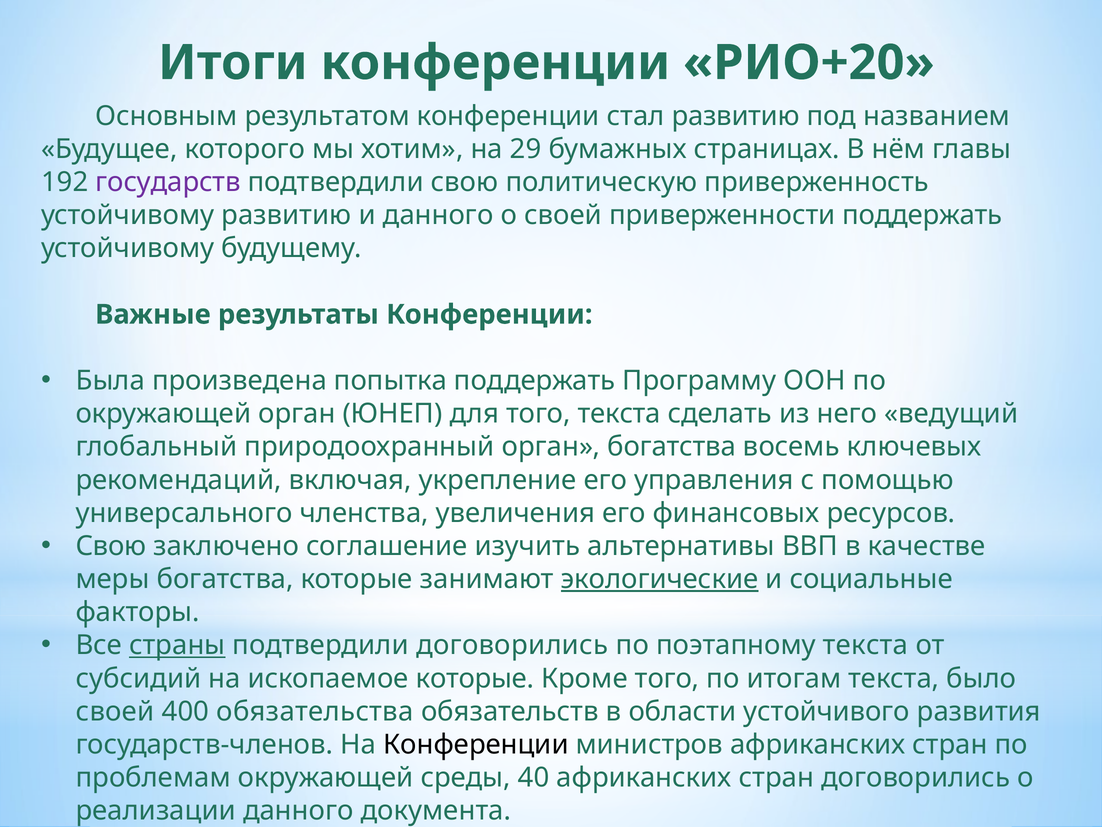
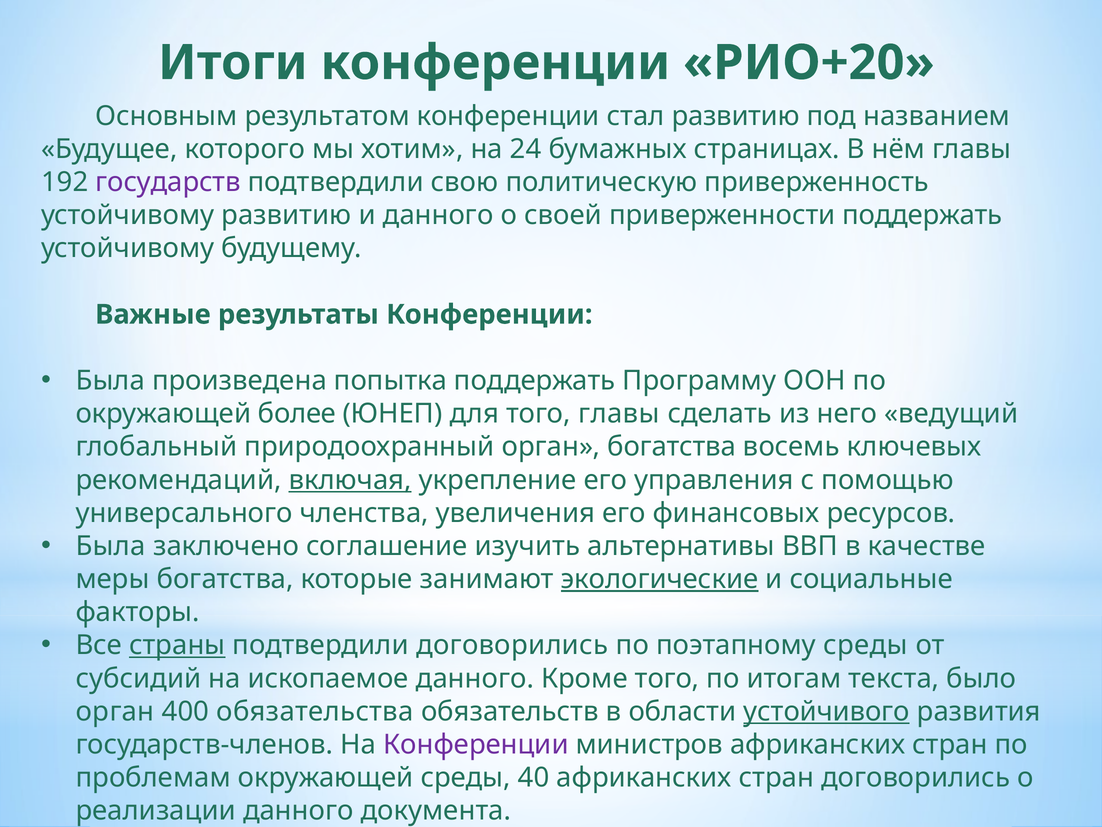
29: 29 -> 24 (526, 149)
окружающей орган: орган -> более (297, 414)
того текста: текста -> главы (619, 414)
включая underline: none -> present (350, 480)
Свою: Свою -> Была (111, 546)
поэтапному текста: текста -> среды (865, 645)
ископаемое которые: которые -> данного (475, 678)
своей: своей -> орган (115, 711)
устойчивого underline: none -> present (827, 711)
Конференции colour: black -> purple (476, 744)
